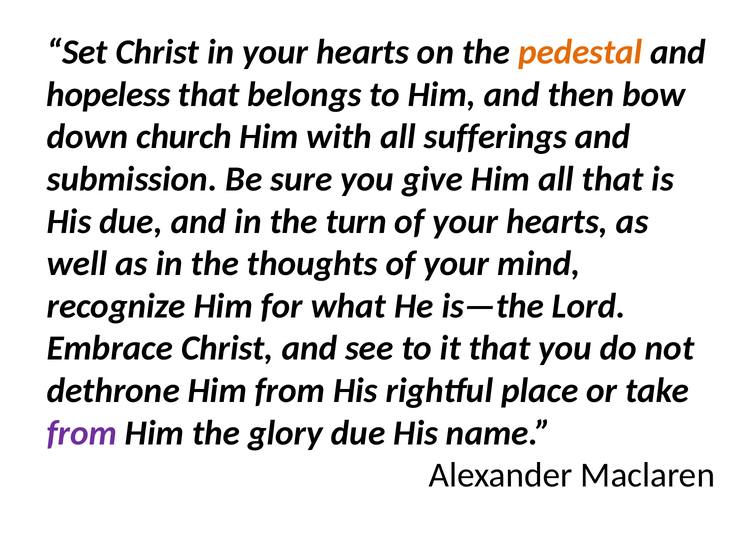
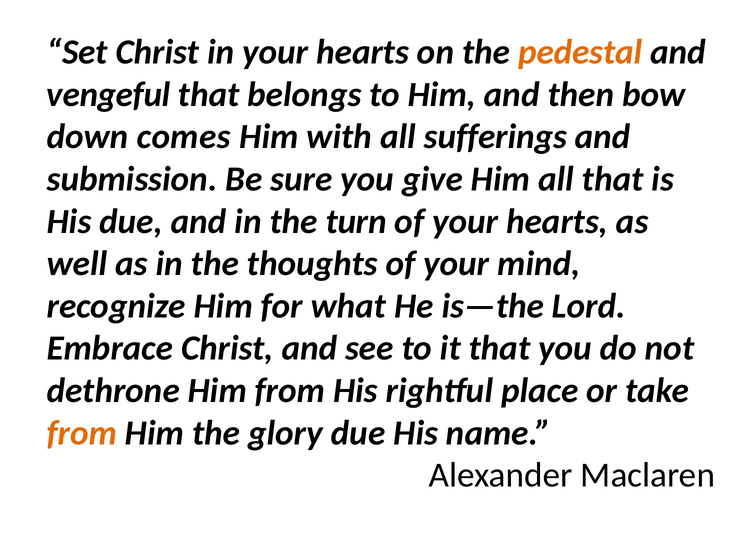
hopeless: hopeless -> vengeful (108, 95)
church: church -> comes (184, 137)
from colour: purple -> orange (82, 433)
